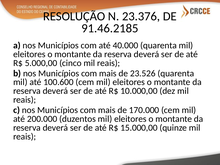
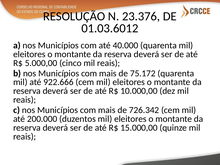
91.46.2185: 91.46.2185 -> 01.03.6012 (110, 28)
23.526: 23.526 -> 75.172 (143, 73)
100.600: 100.600 -> 922.666 (59, 82)
170.000: 170.000 -> 726.342 (144, 110)
